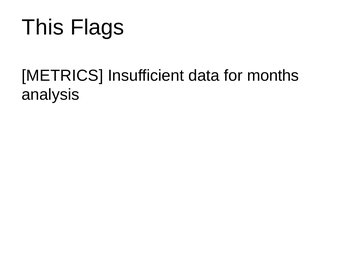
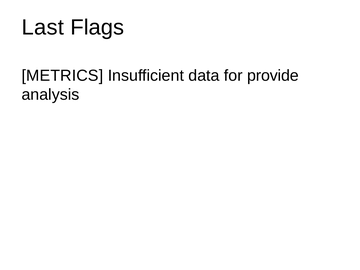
This: This -> Last (43, 27)
months: months -> provide (273, 75)
